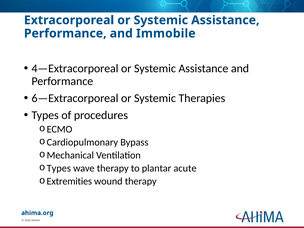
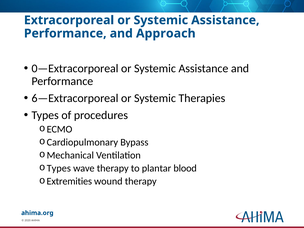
Immobile: Immobile -> Approach (166, 33)
4—Extracorporeal: 4—Extracorporeal -> 0—Extracorporeal (75, 69)
acute: acute -> blood (185, 168)
